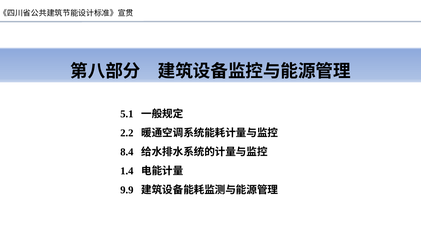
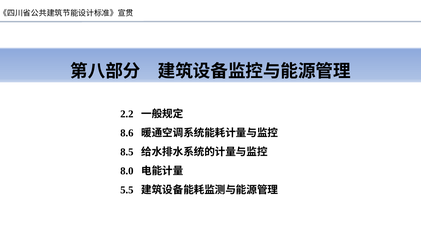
5.1: 5.1 -> 2.2 (127, 114)
2.2: 2.2 -> 8.6 (127, 133)
8.4: 8.4 -> 8.5 (127, 152)
1.4: 1.4 -> 8.0 (127, 171)
9.9: 9.9 -> 5.5 (127, 190)
